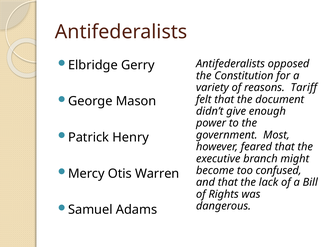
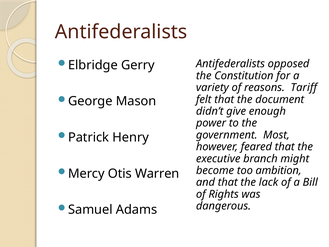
confused: confused -> ambition (279, 170)
